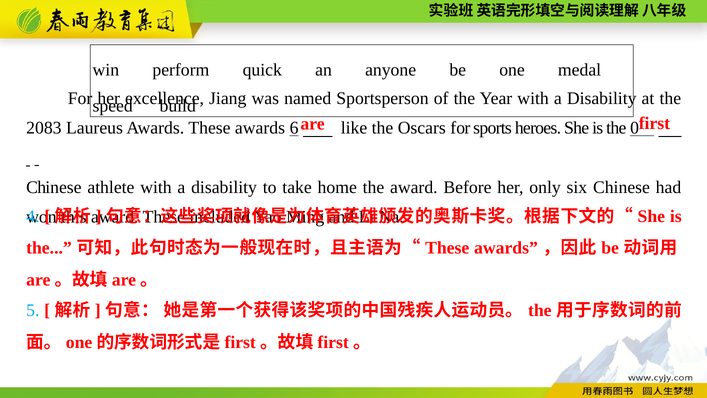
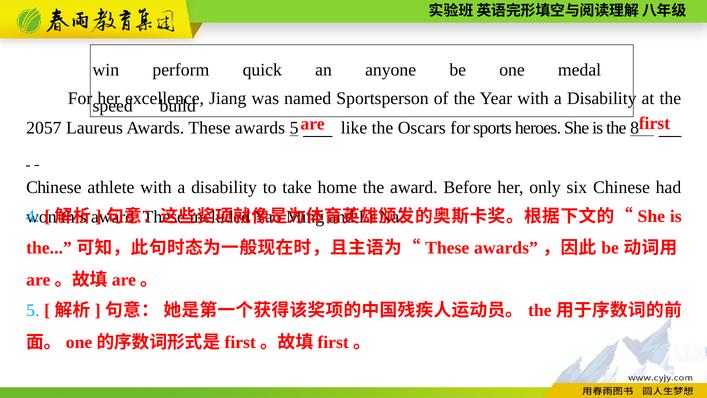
2083: 2083 -> 2057 (44, 128)
awards 6: 6 -> 5 (294, 128)
0: 0 -> 8 (635, 128)
